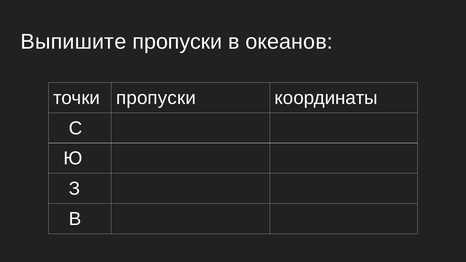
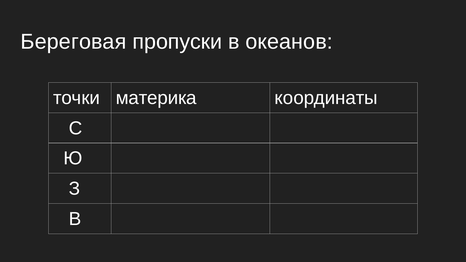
Выпишите: Выпишите -> Береговая (73, 42)
точки пропуски: пропуски -> материка (156, 98)
